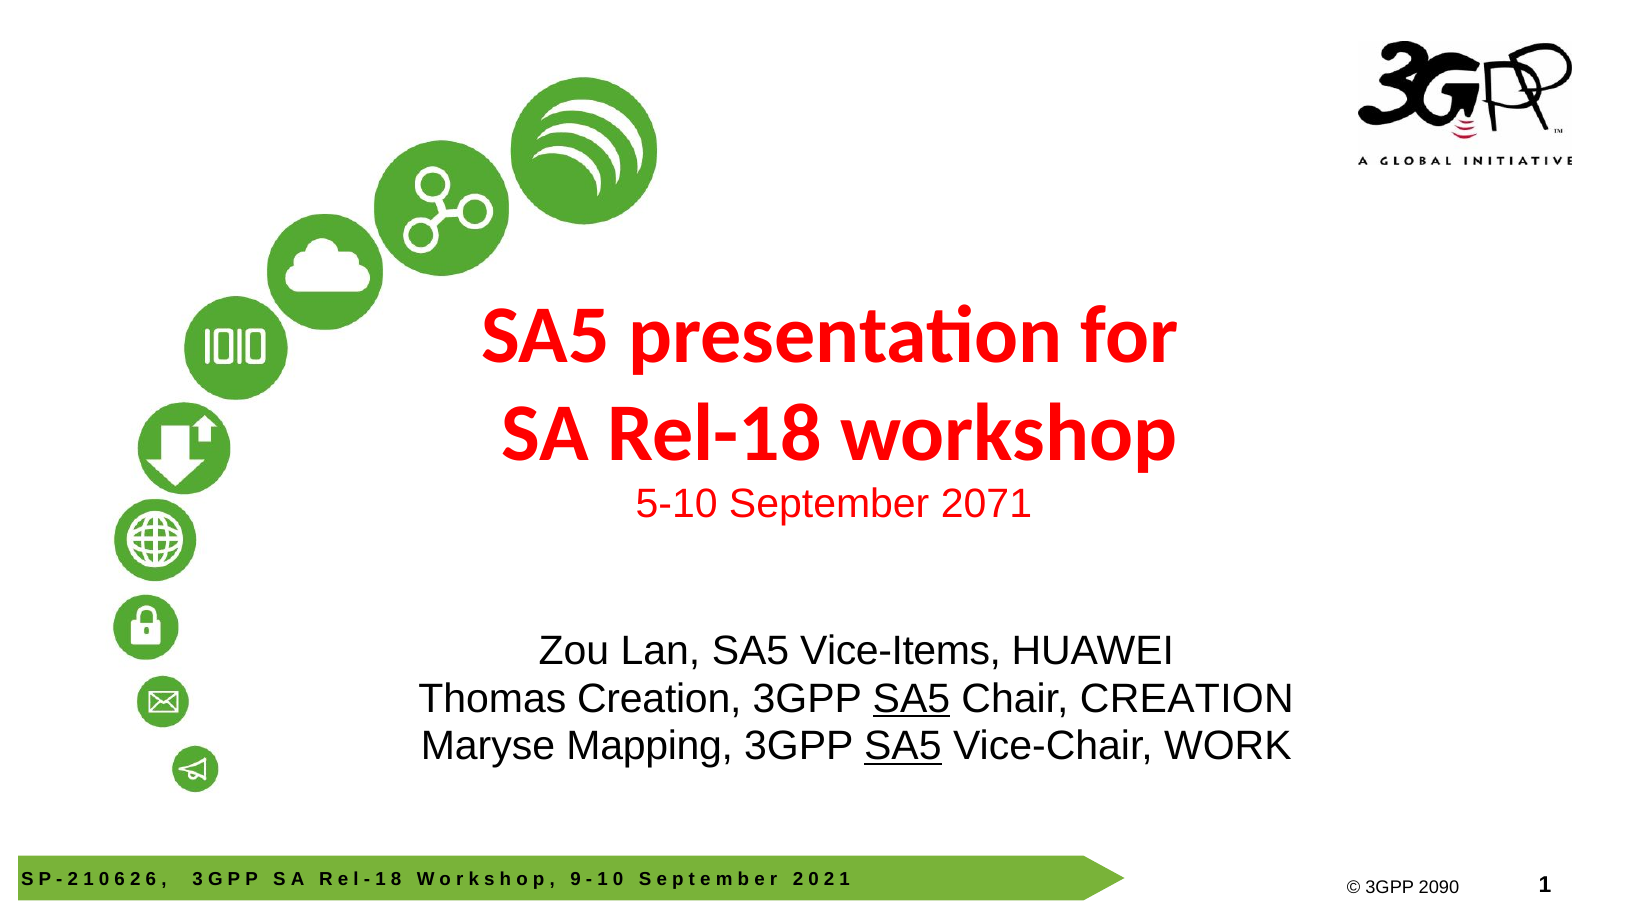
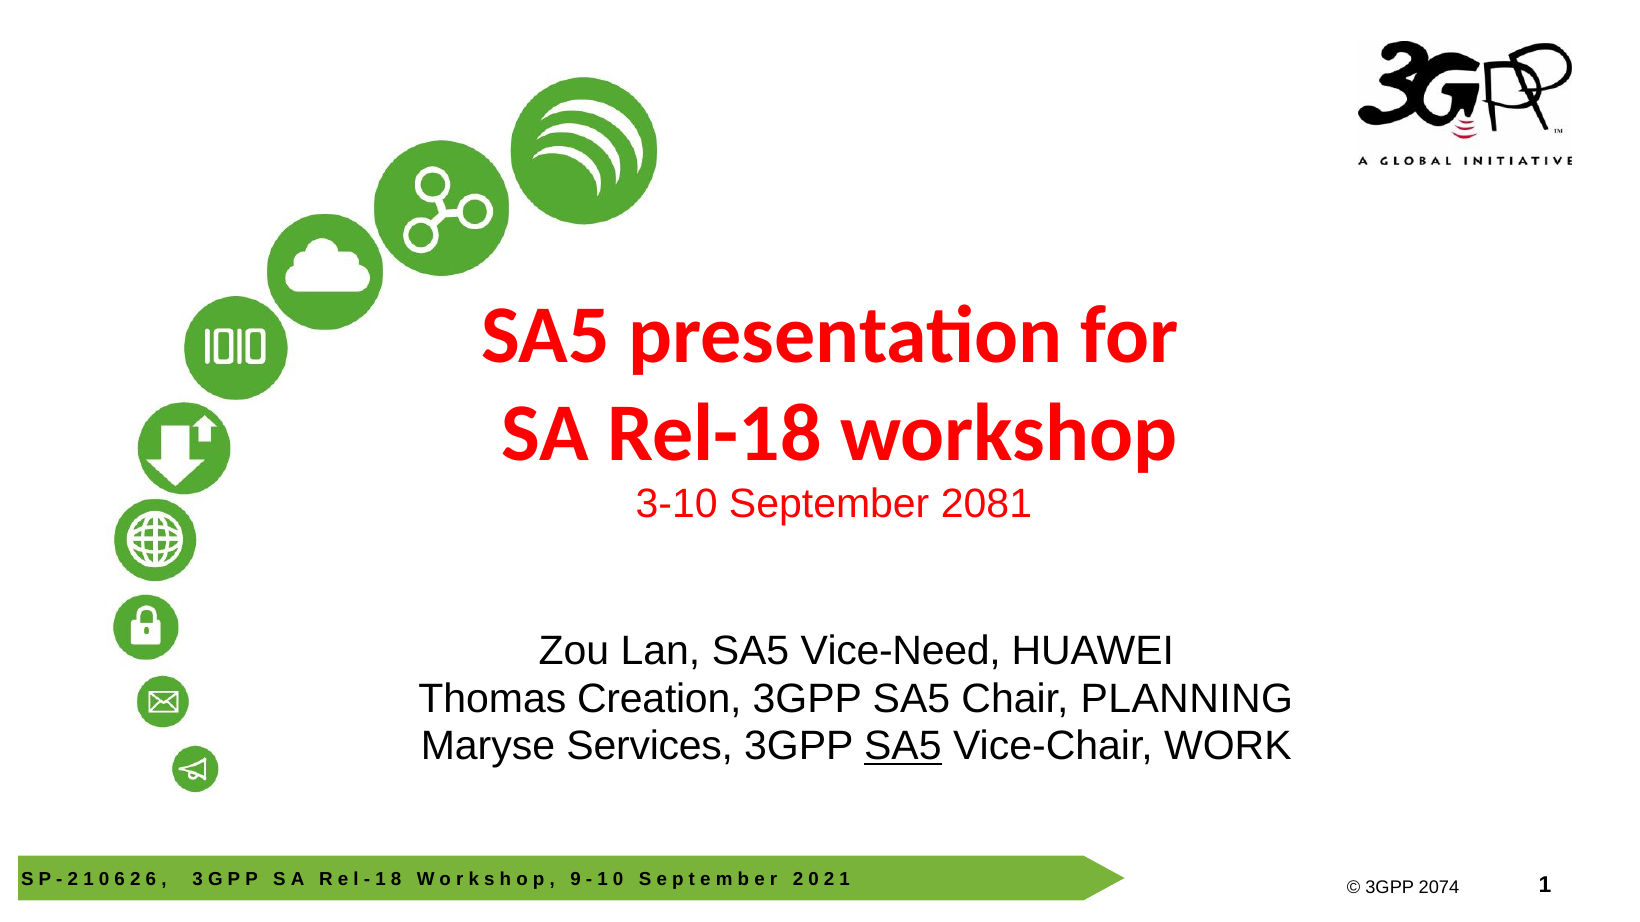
5-10: 5-10 -> 3-10 (677, 505)
2071: 2071 -> 2081 (986, 505)
Vice-Items: Vice-Items -> Vice-Need (901, 651)
SA5 underline: present -> none (911, 699)
Chair CREATION: CREATION -> PLANNING (1187, 699)
Mapping: Mapping -> Services (650, 747)
2090: 2090 -> 2074 (1439, 888)
